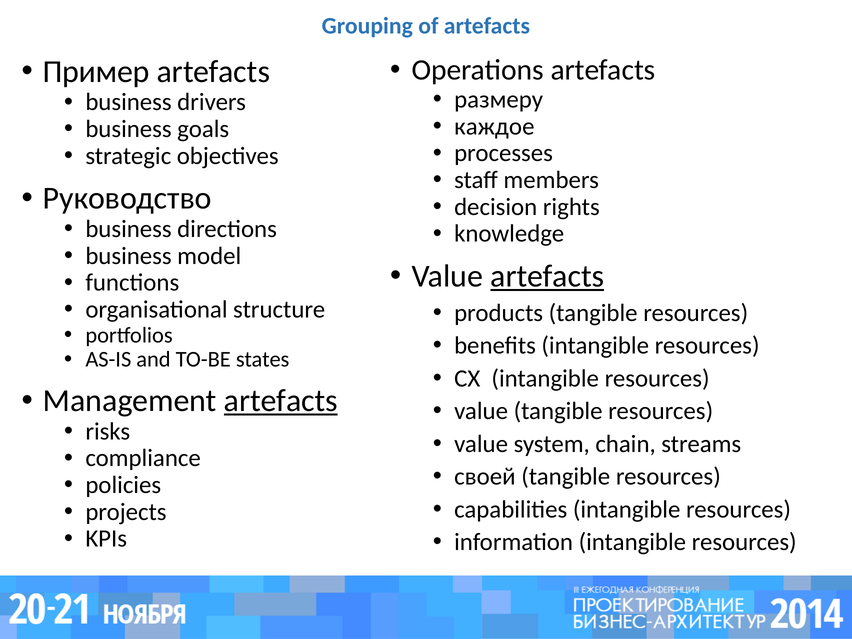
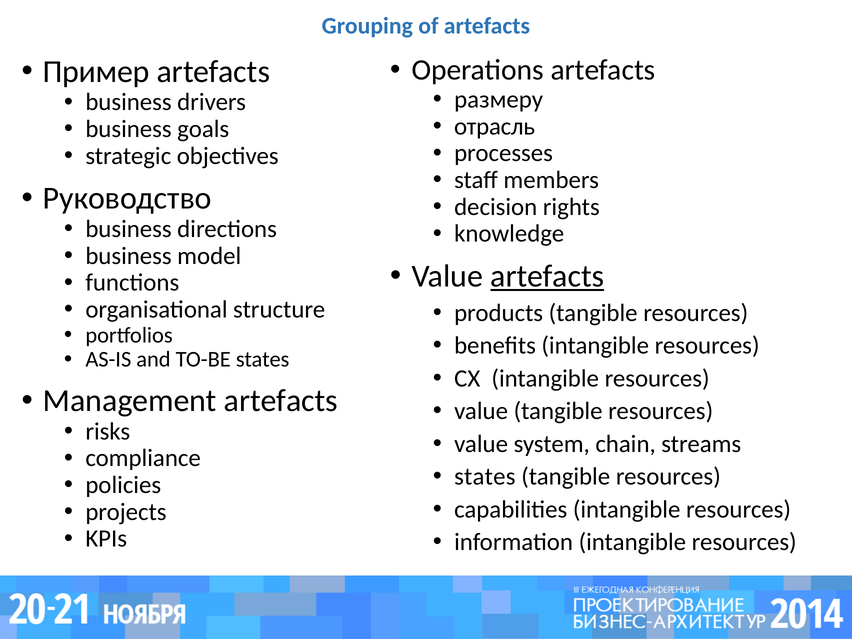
каждое: каждое -> отрасль (495, 126)
artefacts underline: present -> none (281, 401)
своей: своей -> states (485, 477)
